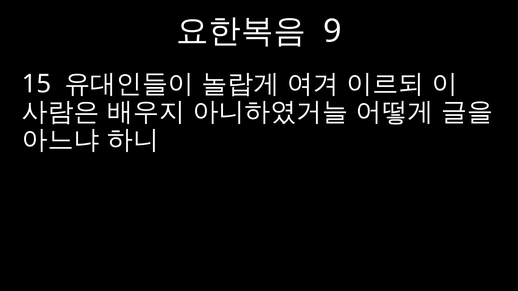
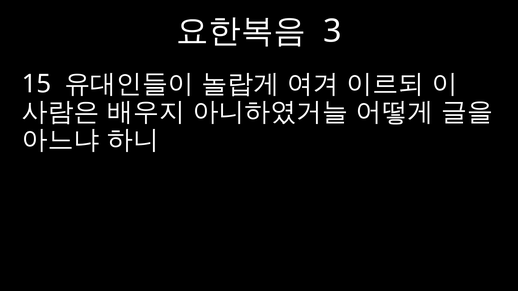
9: 9 -> 3 (332, 31)
